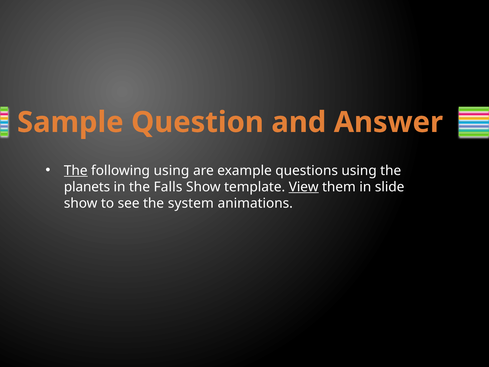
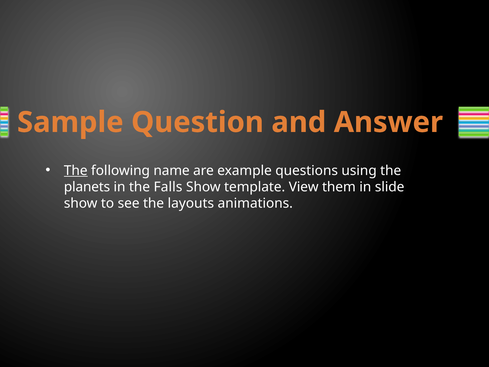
following using: using -> name (172, 170)
View underline: present -> none (304, 187)
system: system -> layouts (191, 203)
